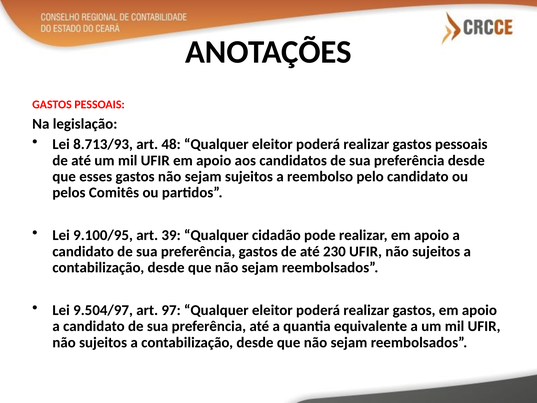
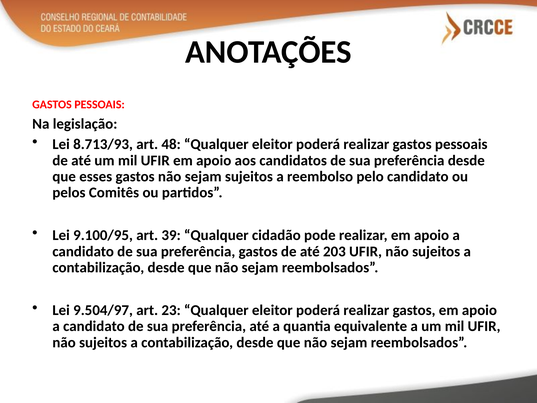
230: 230 -> 203 (334, 251)
97: 97 -> 23 (171, 310)
